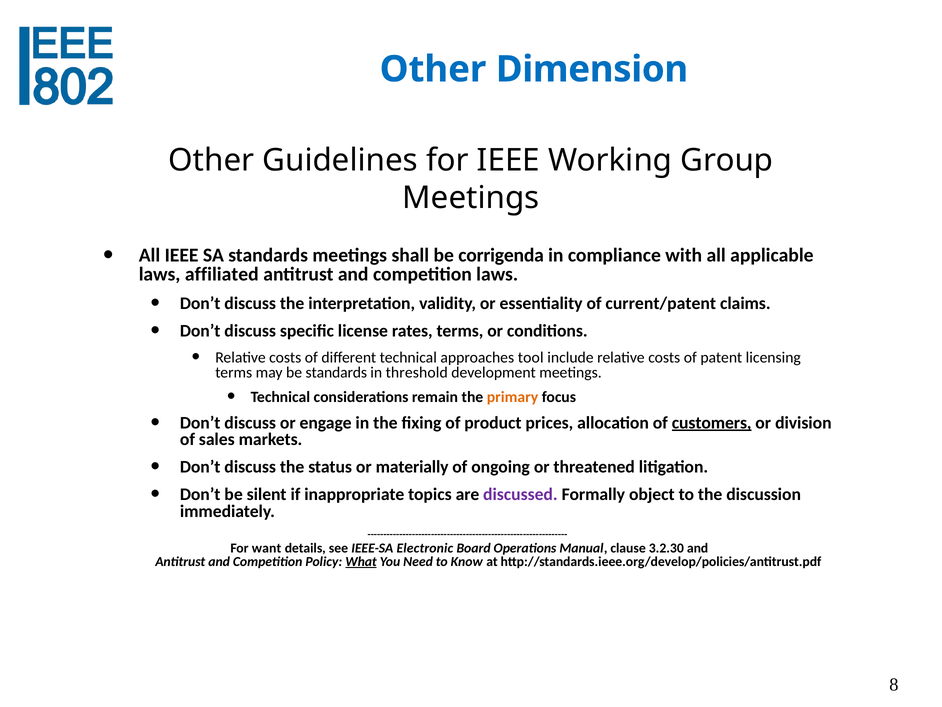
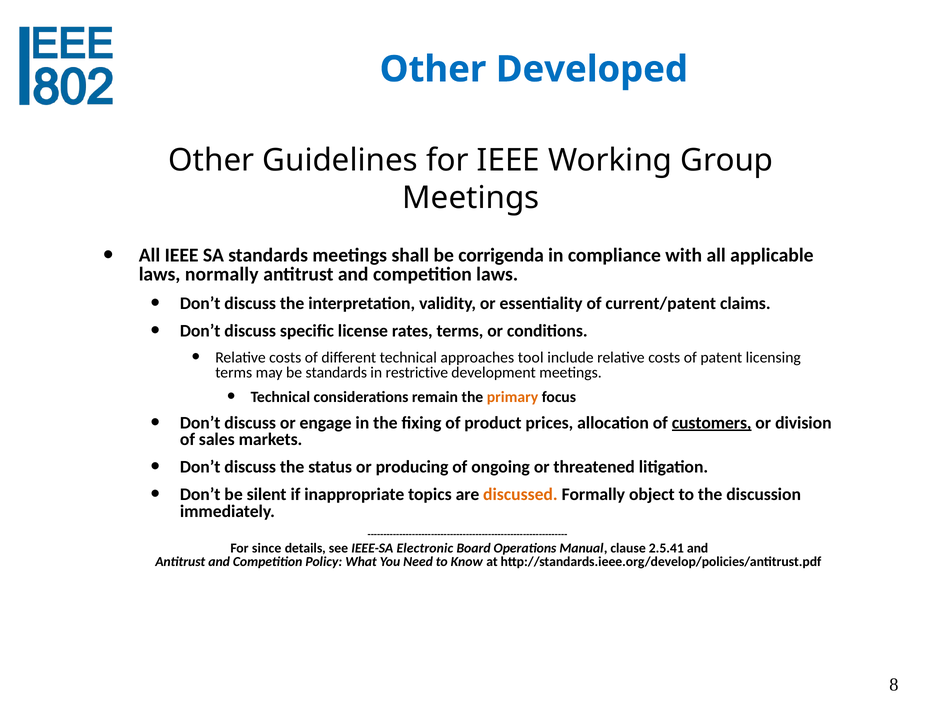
Dimension: Dimension -> Developed (592, 69)
affiliated: affiliated -> normally (222, 274)
threshold: threshold -> restrictive (417, 372)
materially: materially -> producing (412, 467)
discussed colour: purple -> orange (520, 494)
want: want -> since (267, 548)
3.2.30: 3.2.30 -> 2.5.41 (666, 548)
What underline: present -> none (361, 561)
